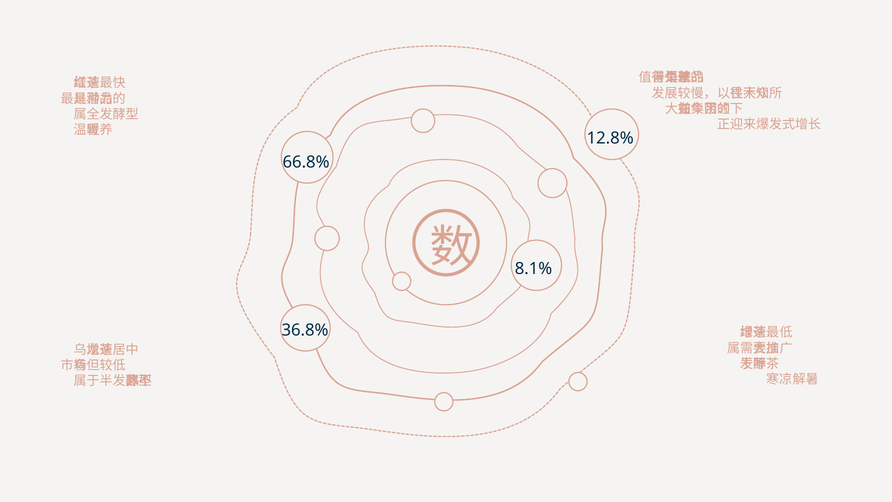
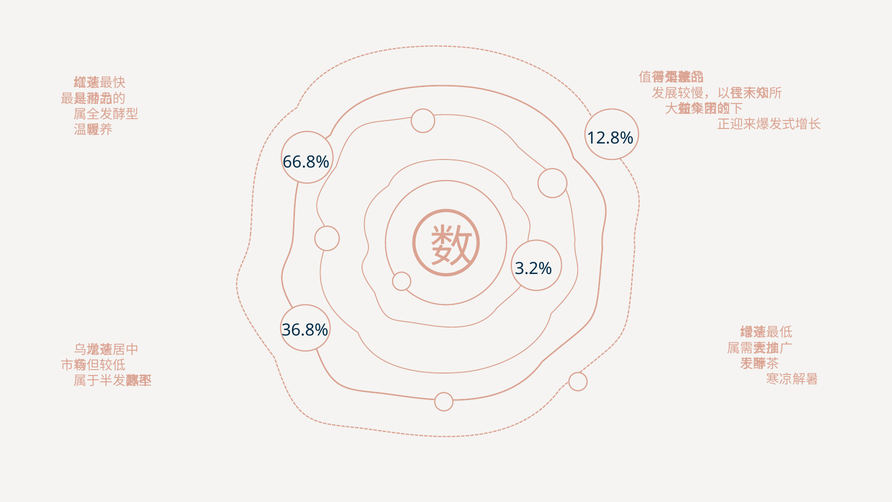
8.1%: 8.1% -> 3.2% (533, 269)
